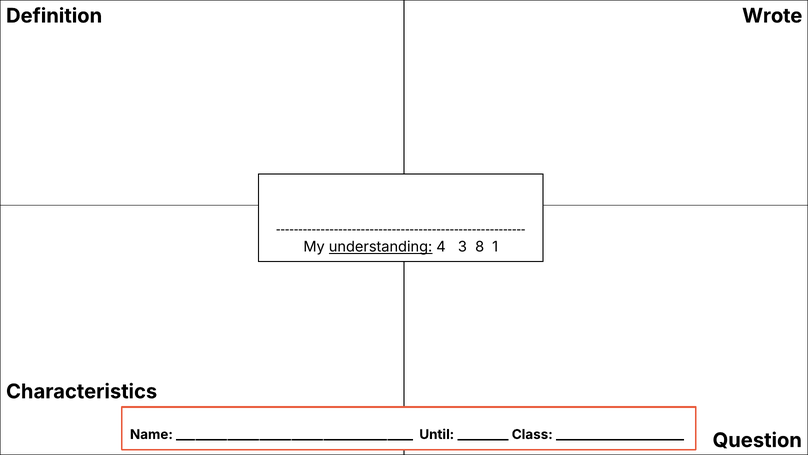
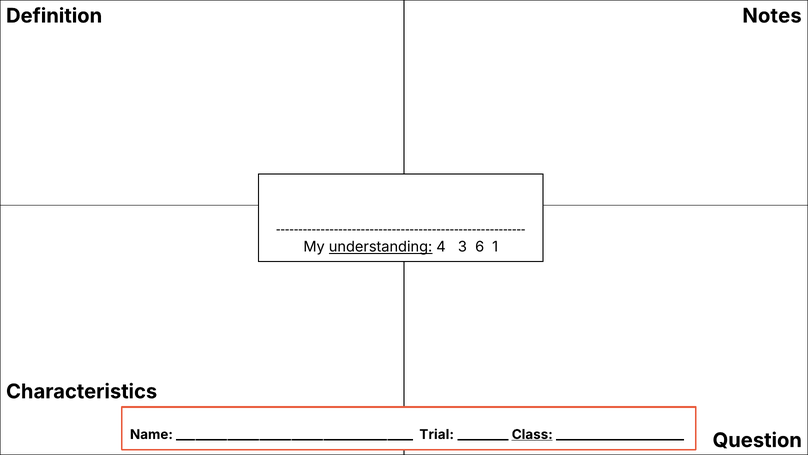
Wrote: Wrote -> Notes (772, 16)
8: 8 -> 6 (480, 247)
Until: Until -> Trial (437, 434)
Class underline: none -> present (532, 434)
